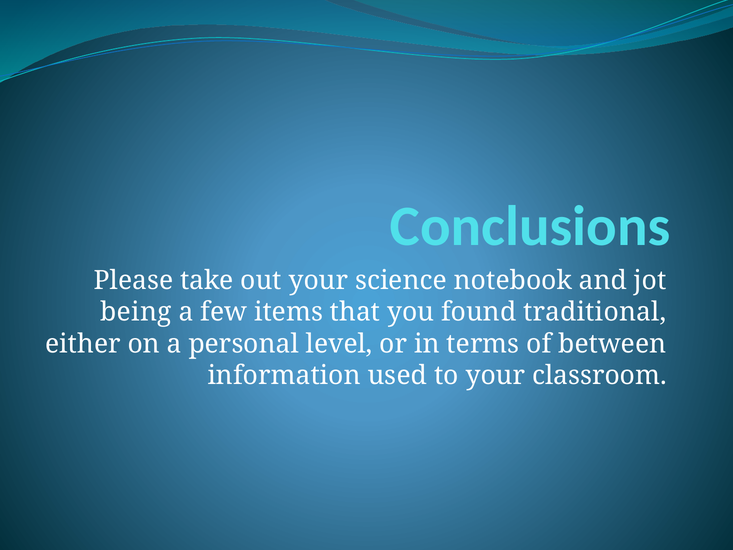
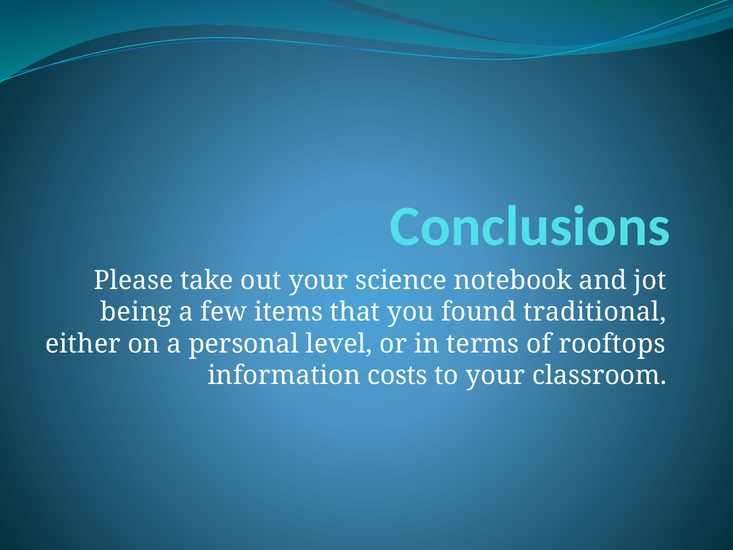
between: between -> rooftops (612, 344)
used: used -> costs (398, 375)
